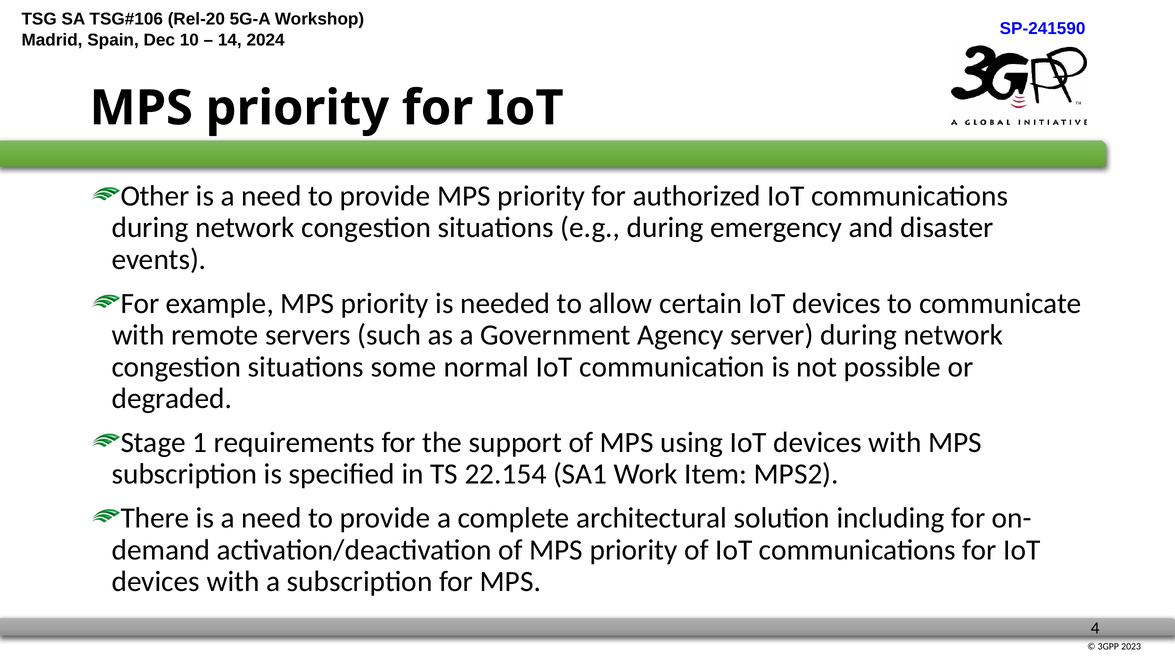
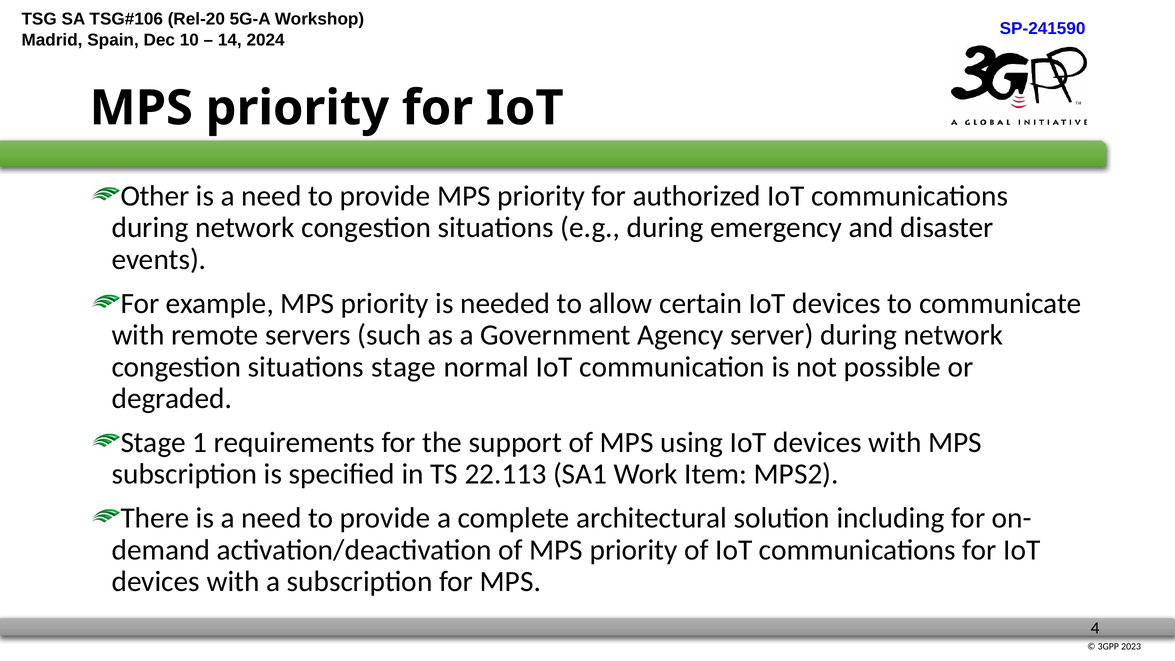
situations some: some -> stage (404, 367)
22.154: 22.154 -> 22.113 (506, 474)
